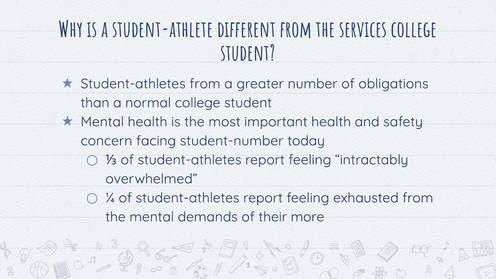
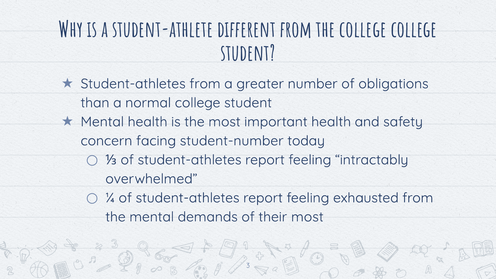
the services: services -> college (363, 30)
their more: more -> most (307, 217)
